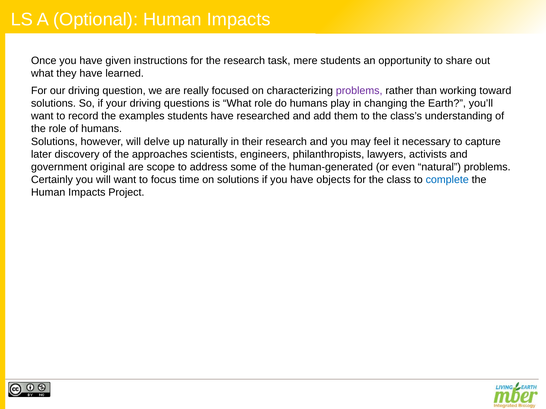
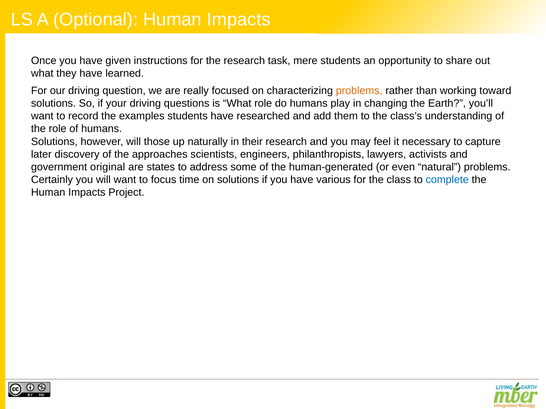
problems colour: purple -> orange (359, 91)
delve: delve -> those (157, 142)
scope: scope -> states (161, 167)
objects: objects -> various (334, 180)
